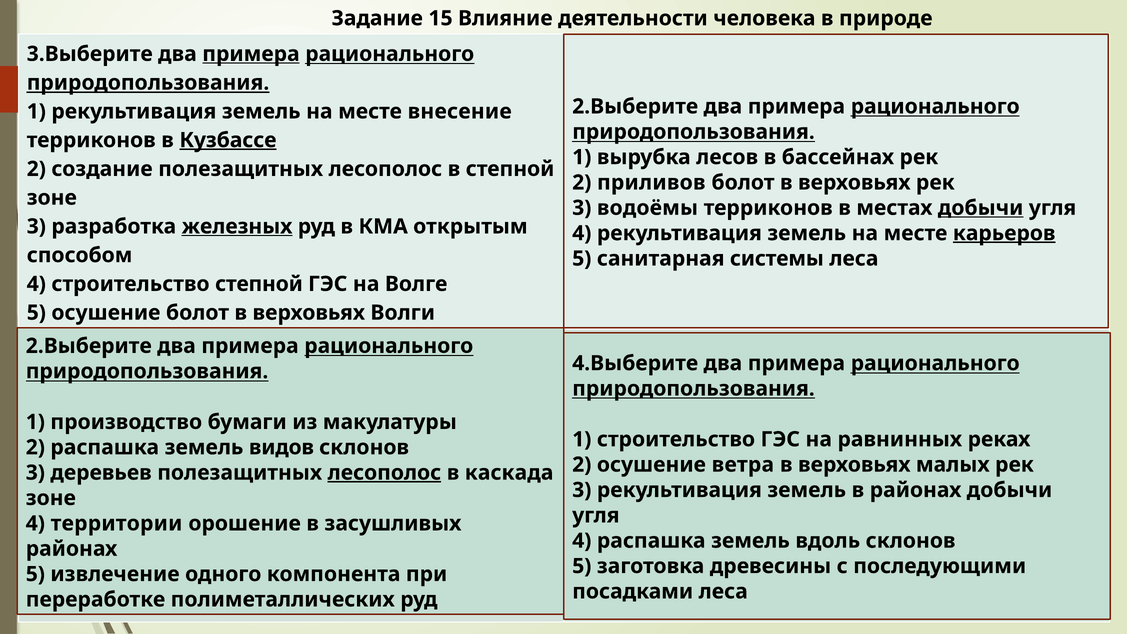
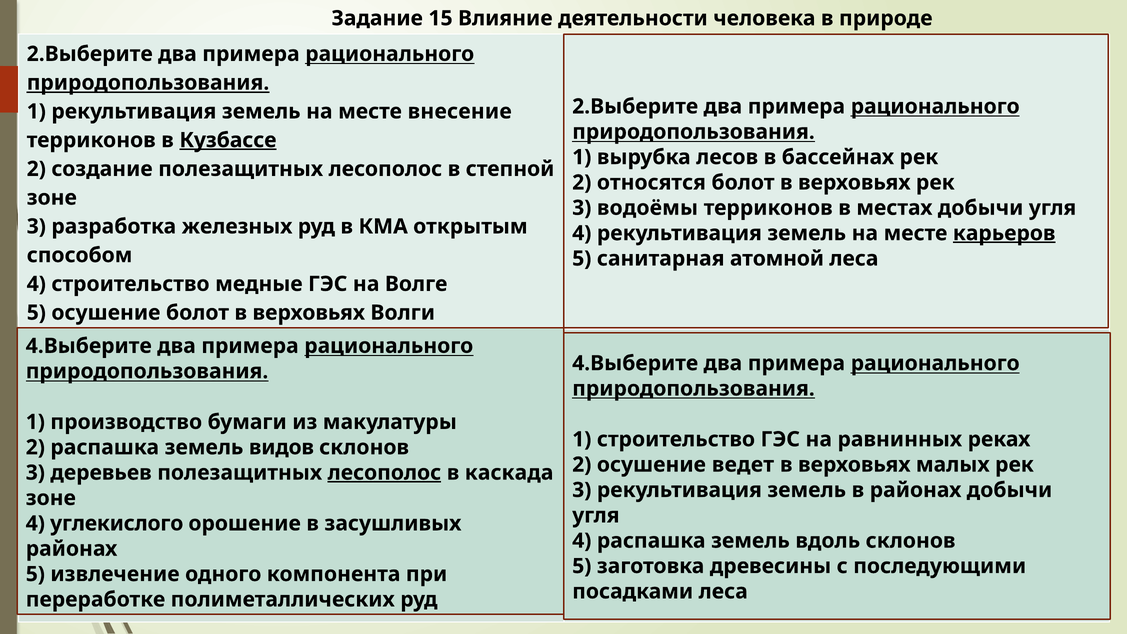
3.Выберите: 3.Выберите -> 2.Выберите (90, 54)
примера underline: present -> none (251, 54)
приливов: приливов -> относятся (651, 183)
добычи underline: present -> none (981, 208)
железных underline: present -> none (237, 226)
системы: системы -> атомной (777, 259)
строительство степной: степной -> медные (259, 284)
2.Выберите: 2.Выберите -> 4.Выберите (89, 346)
ветра: ветра -> ведет (743, 465)
территории: территории -> углекислого (117, 523)
